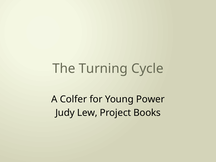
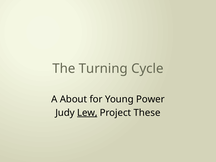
Colfer: Colfer -> About (73, 99)
Lew underline: none -> present (87, 113)
Books: Books -> These (147, 113)
